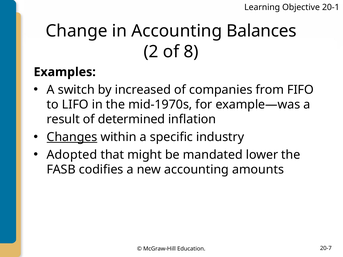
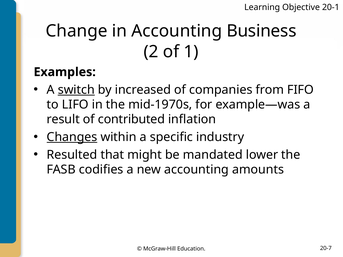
Balances: Balances -> Business (262, 31)
8: 8 -> 1 (191, 52)
switch underline: none -> present (76, 90)
determined: determined -> contributed (131, 120)
Adopted: Adopted -> Resulted (72, 155)
